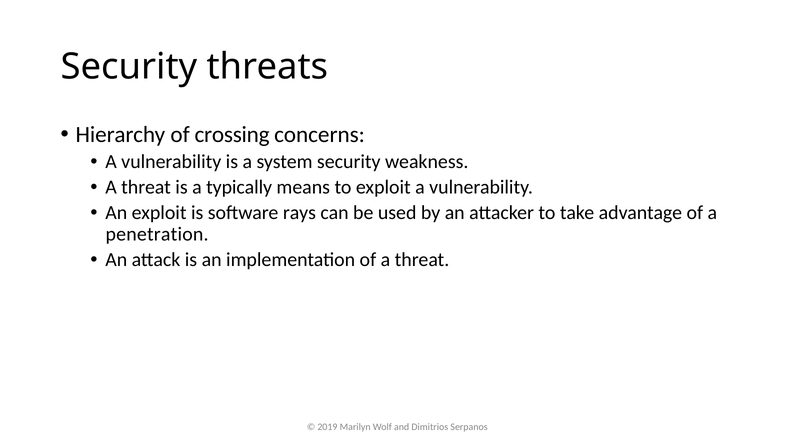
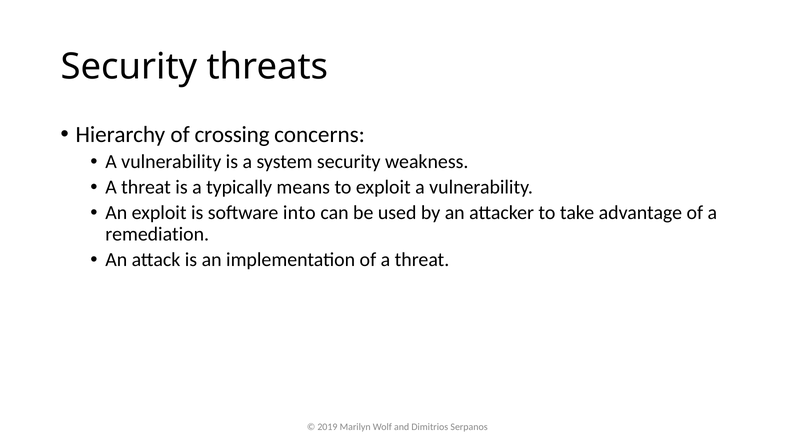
rays: rays -> into (299, 213)
penetration: penetration -> remediation (157, 234)
